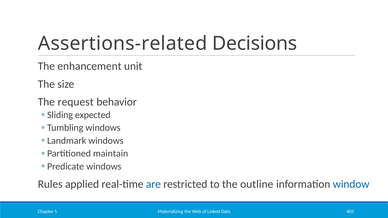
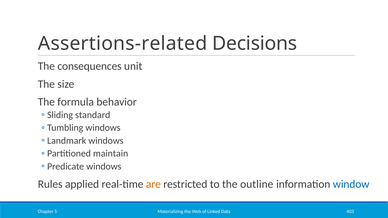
enhancement: enhancement -> consequences (90, 66)
request: request -> formula (76, 102)
expected: expected -> standard (93, 115)
are colour: blue -> orange (153, 184)
